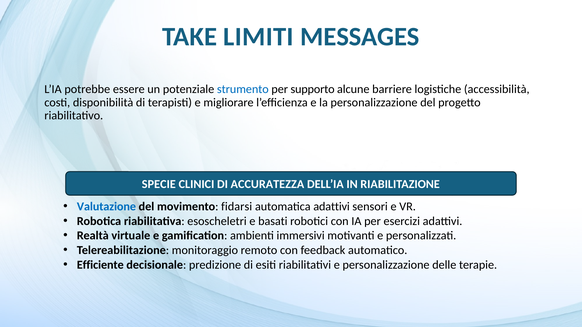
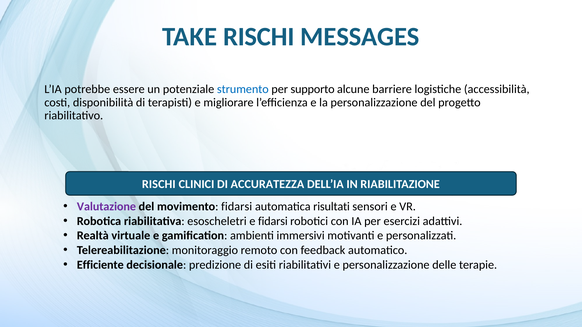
TAKE LIMITI: LIMITI -> RISCHI (259, 37)
SPECIE: SPECIE -> RISCHI (159, 184)
Valutazione colour: blue -> purple (106, 207)
automatica adattivi: adattivi -> risultati (332, 207)
e basati: basati -> fidarsi (273, 221)
